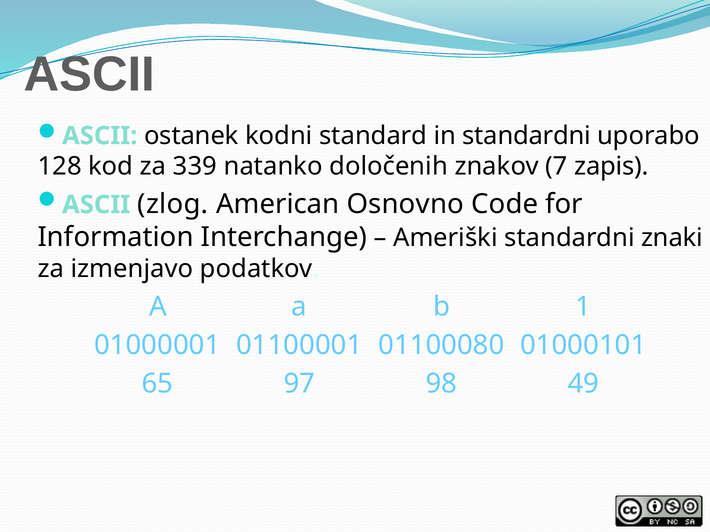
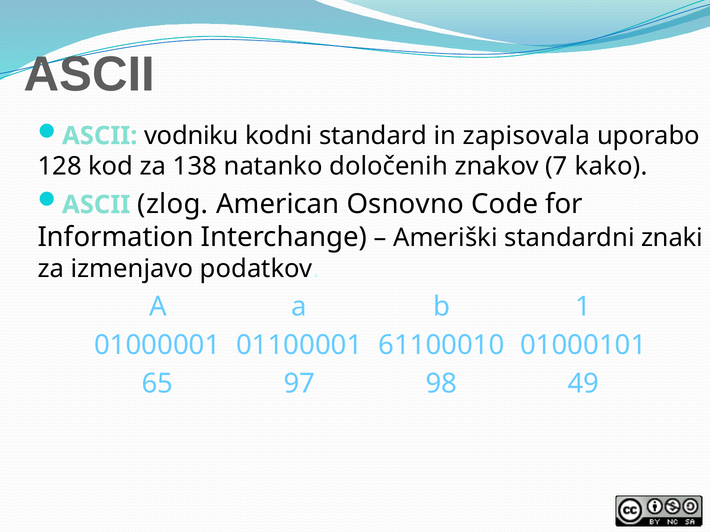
ostanek: ostanek -> vodniku (191, 136)
in standardni: standardni -> zapisovala (526, 136)
339: 339 -> 138 (195, 167)
zapis: zapis -> kako (611, 167)
01100080: 01100080 -> 61100010 (441, 346)
